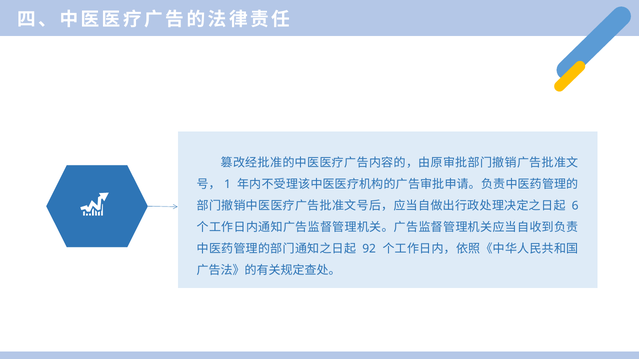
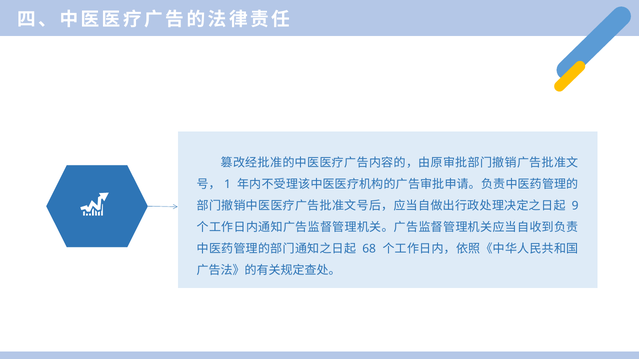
6: 6 -> 9 (575, 206)
92: 92 -> 68 (369, 249)
